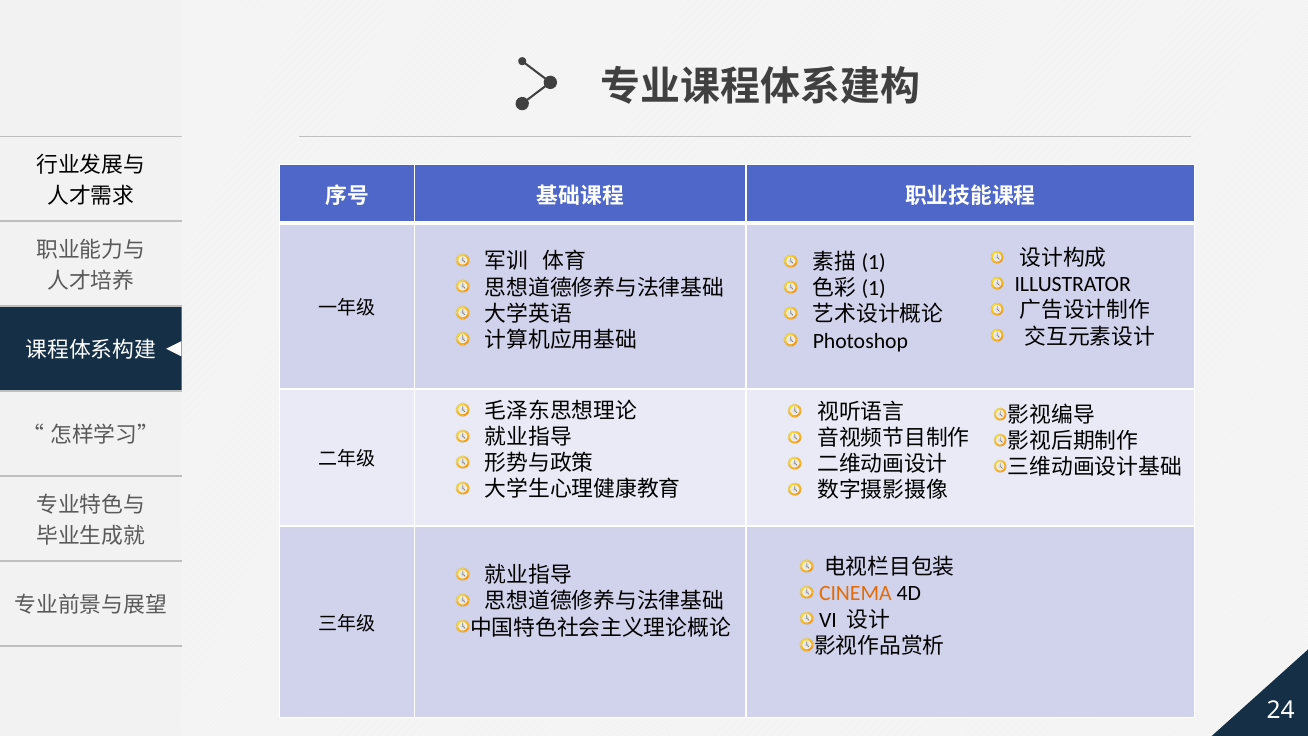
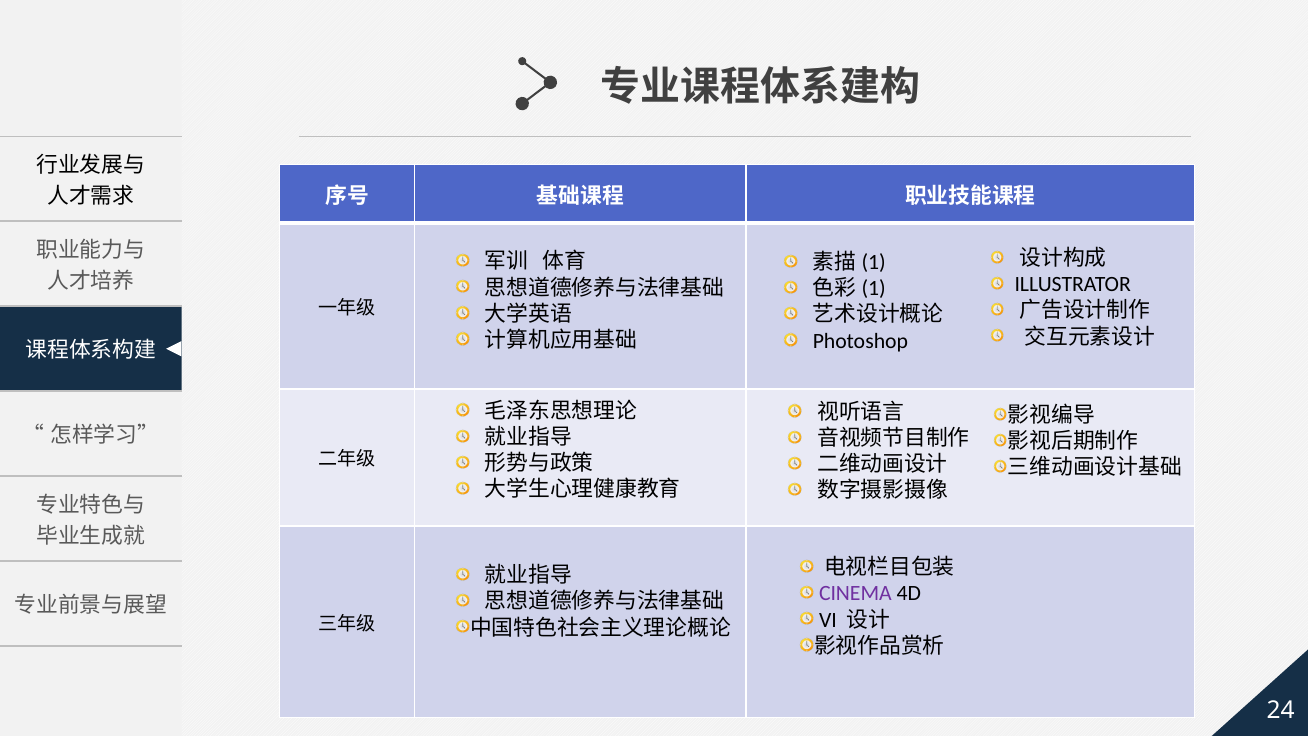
CINEMA colour: orange -> purple (855, 593)
